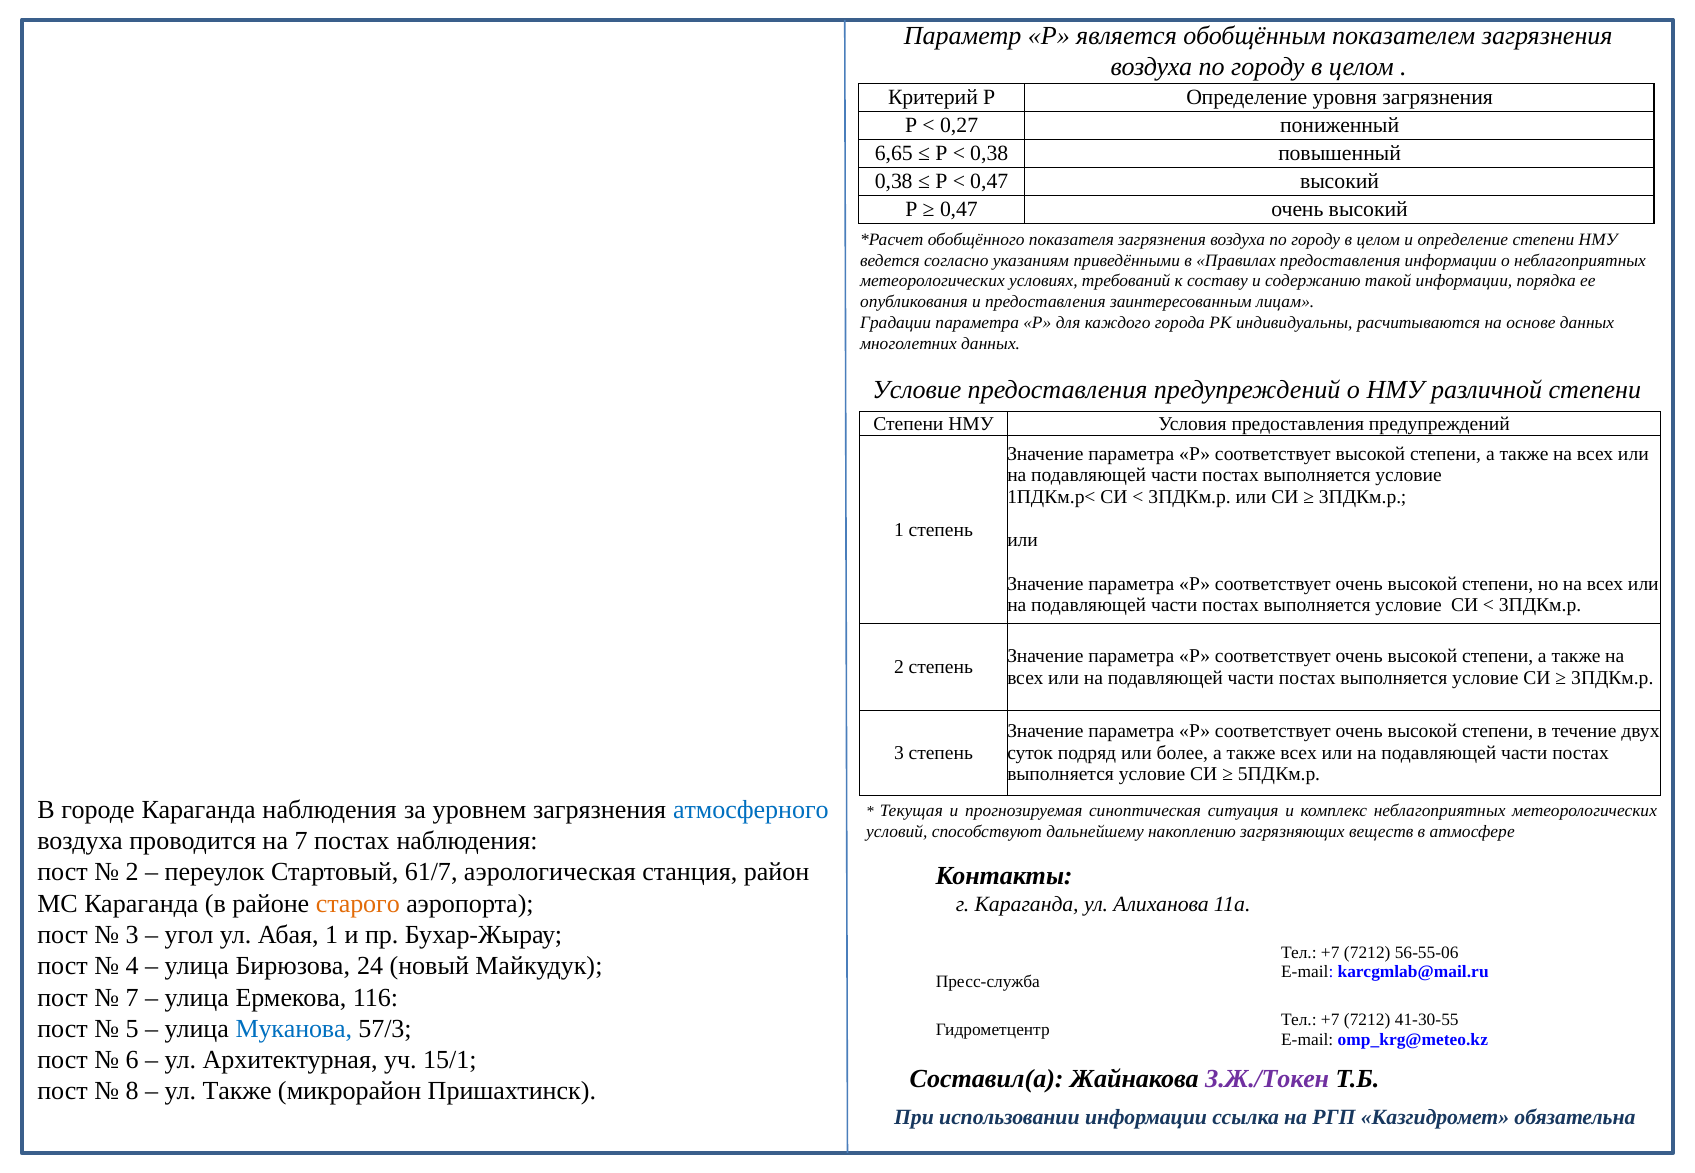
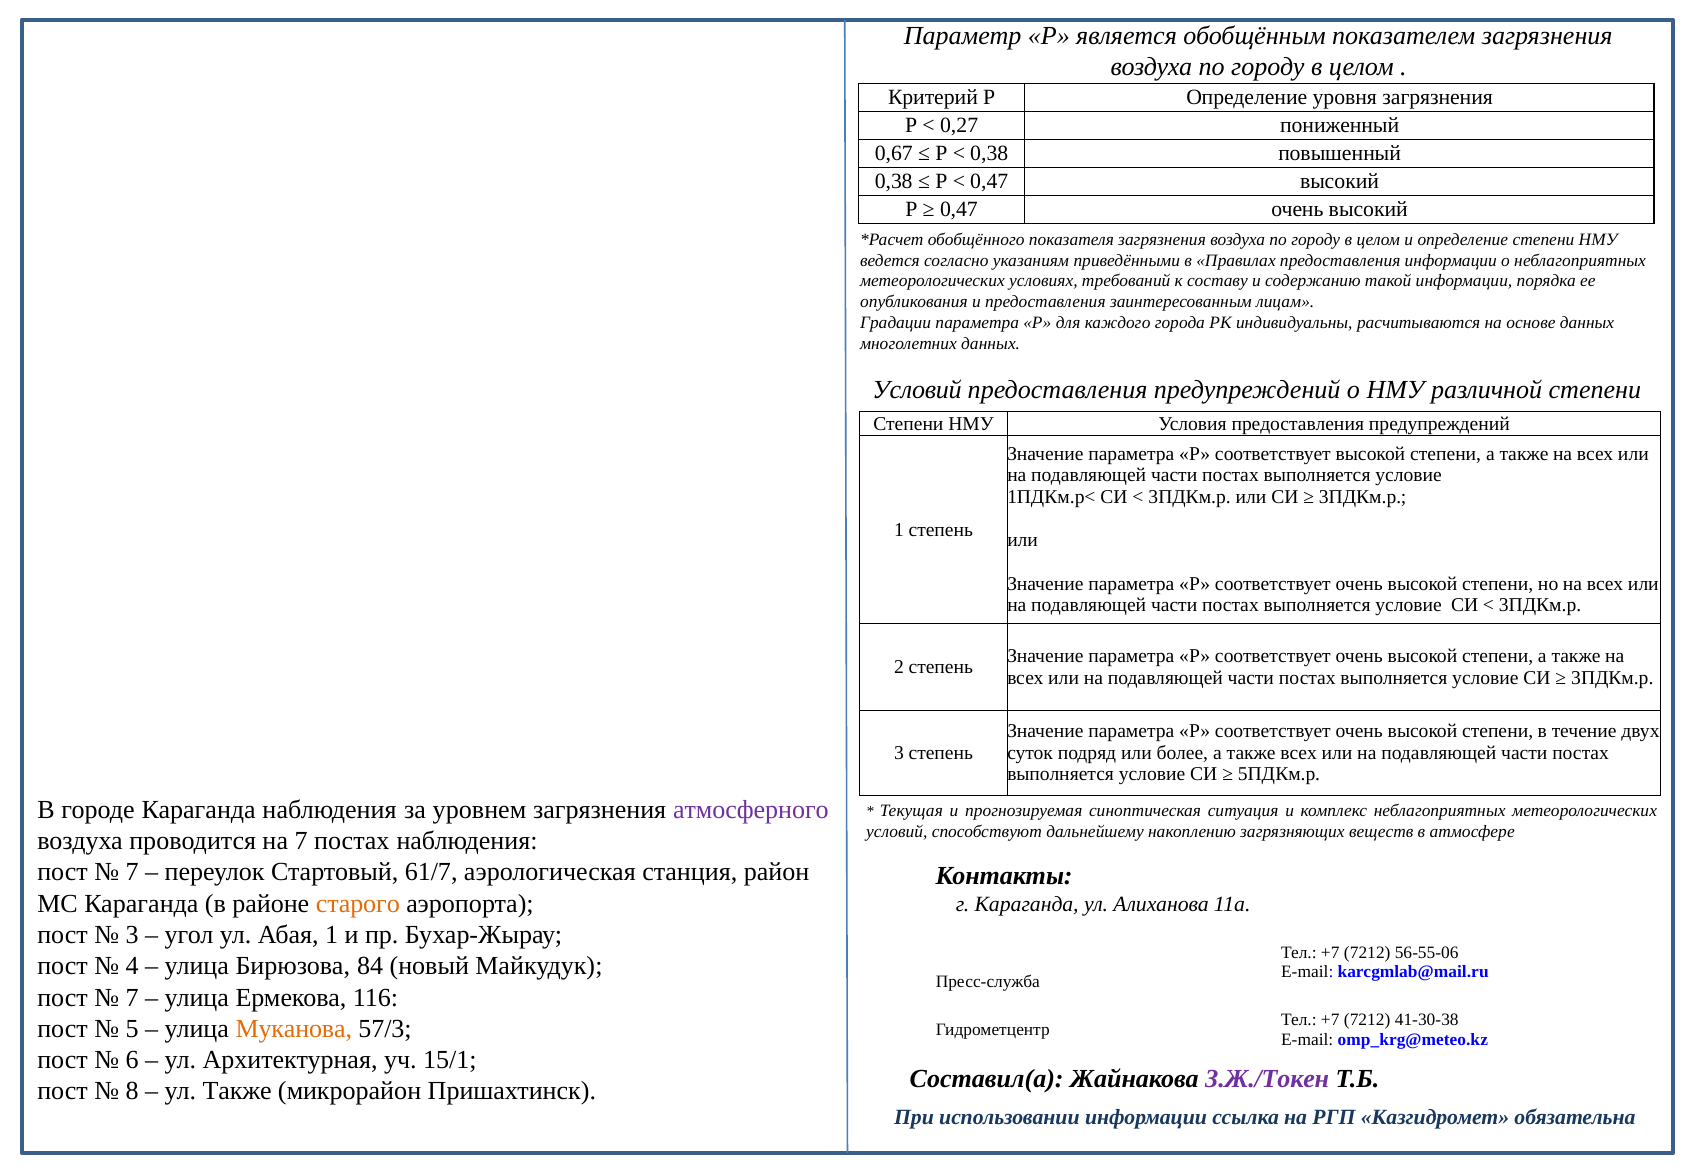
6,65: 6,65 -> 0,67 (894, 153)
Условие: Условие -> Условий (917, 390)
атмосферного colour: blue -> purple (751, 810)
2: 2 -> 7 (132, 873)
24: 24 -> 84 (370, 967)
41-30-55: 41-30-55 -> 41-30-38 (1427, 1021)
Муканова colour: blue -> orange (294, 1029)
